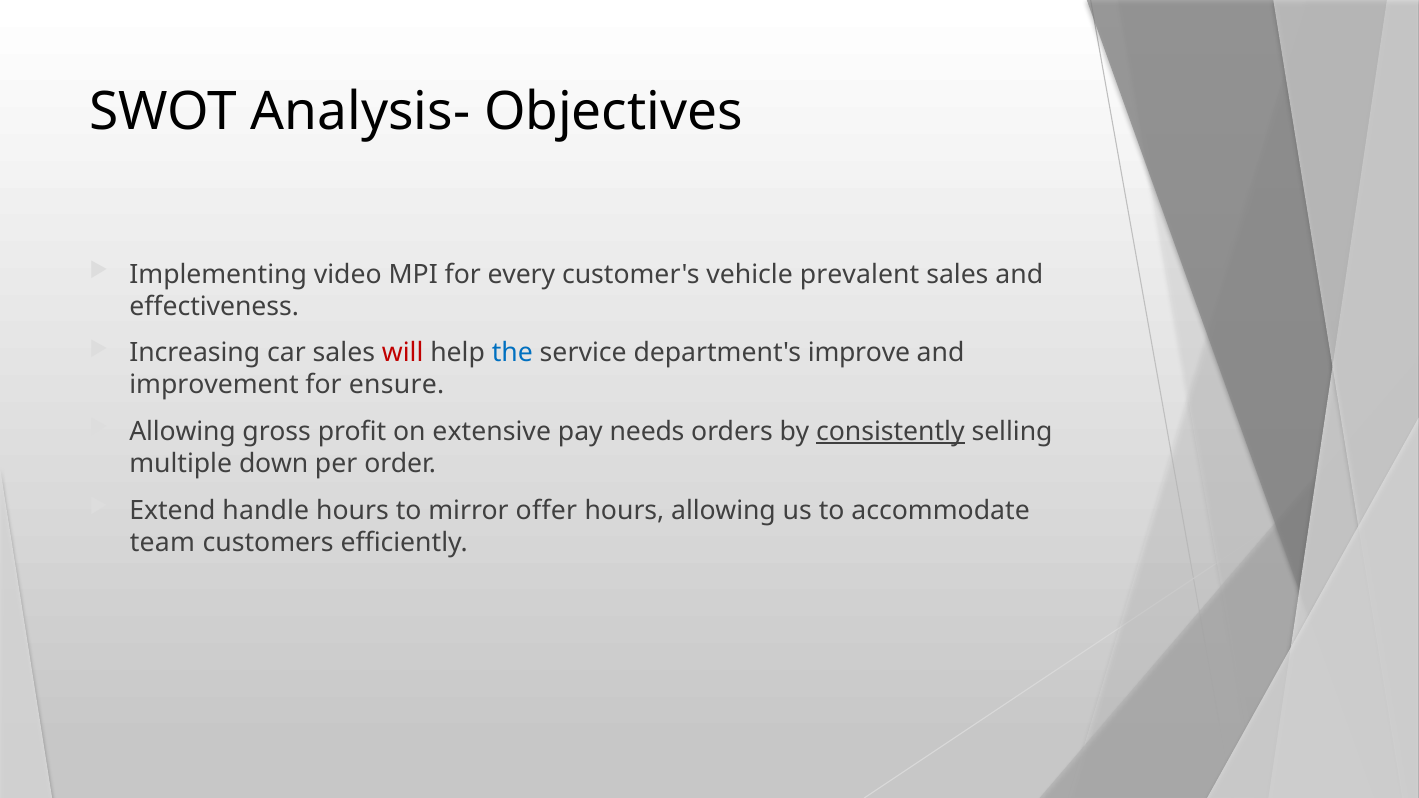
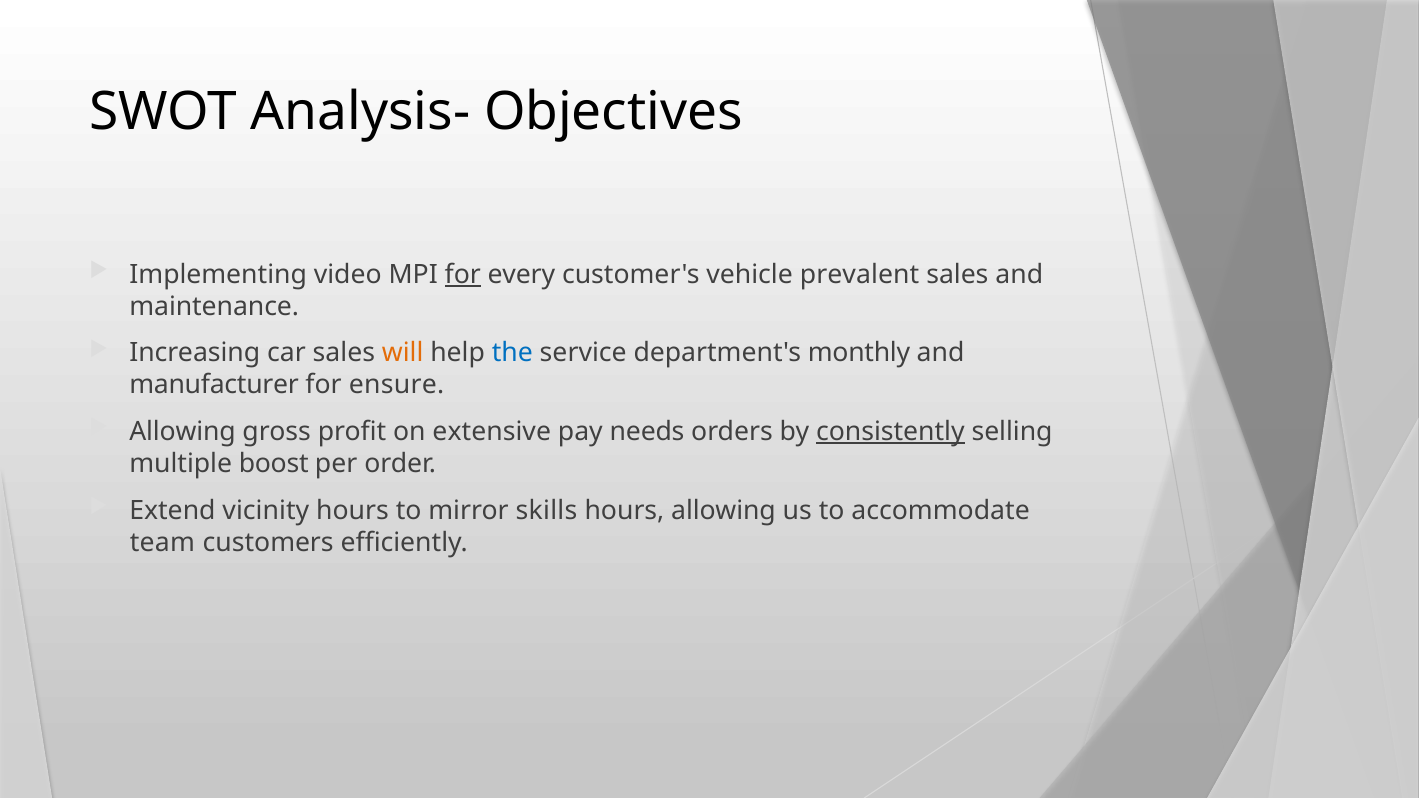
for underline: none -> present (463, 275)
effectiveness: effectiveness -> maintenance (214, 307)
will colour: red -> orange (403, 353)
improve: improve -> monthly (859, 353)
improvement: improvement -> manufacturer (214, 385)
down: down -> boost (274, 464)
handle: handle -> vicinity (266, 511)
offer: offer -> skills (546, 511)
